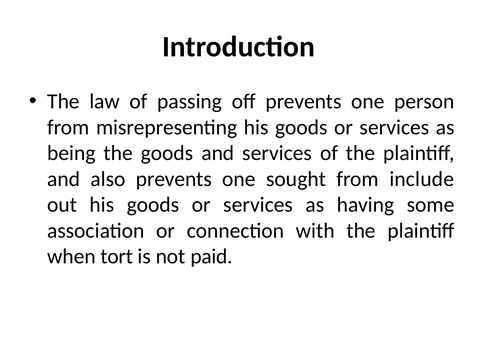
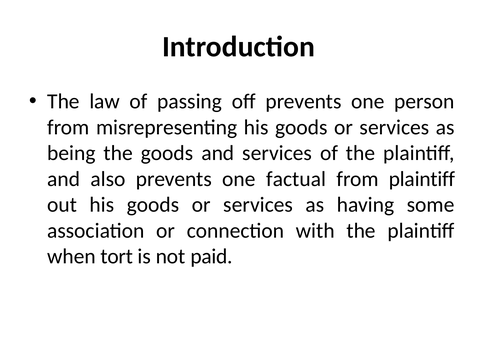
sought: sought -> factual (296, 179)
from include: include -> plaintiff (422, 179)
